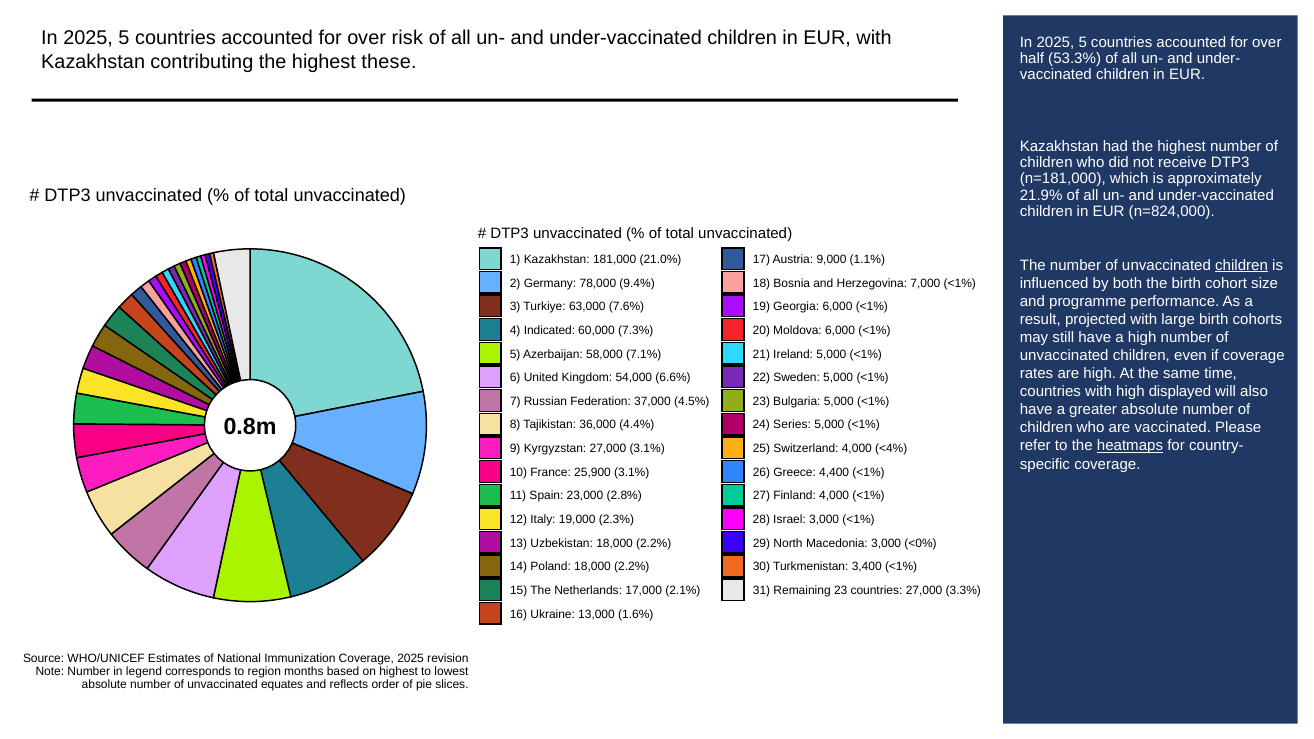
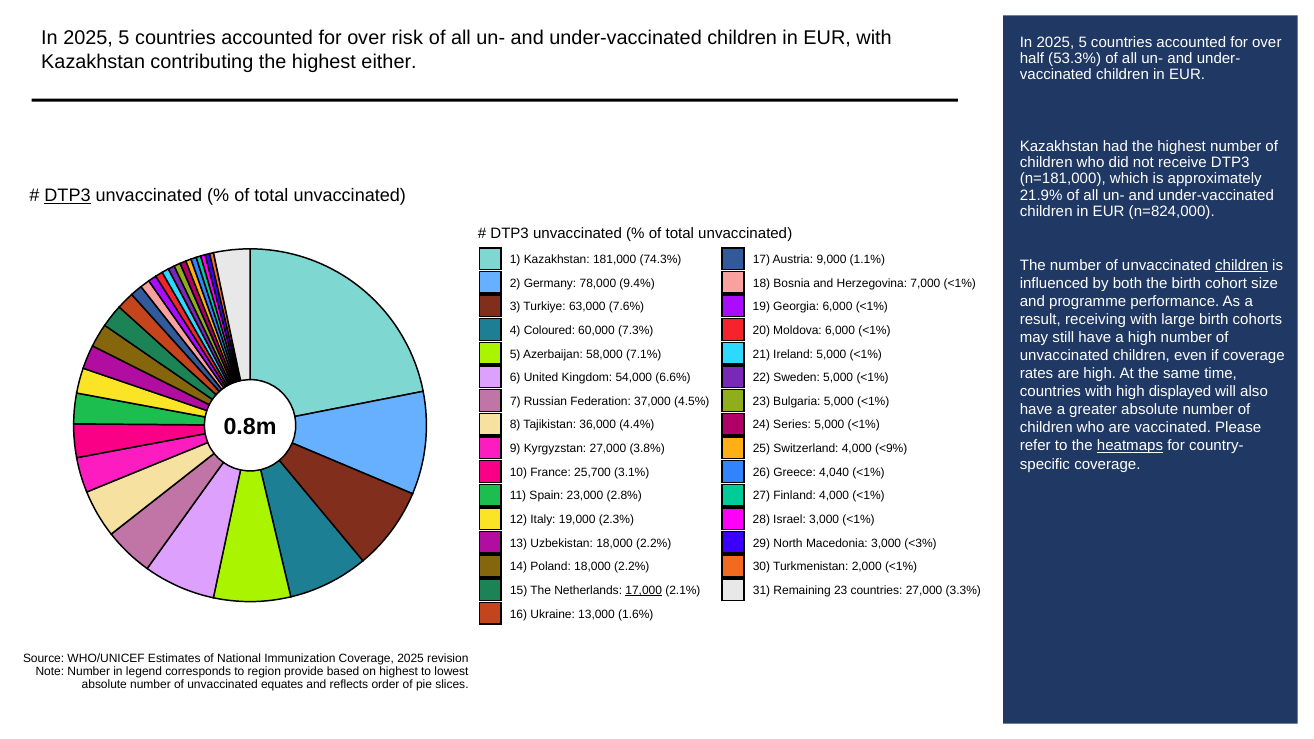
these: these -> either (389, 62)
DTP3 underline: none -> present (68, 196)
21.0%: 21.0% -> 74.3% (661, 260)
projected: projected -> receiving (1096, 320)
Indicated: Indicated -> Coloured (549, 330)
27,000 3.1%: 3.1% -> 3.8% (647, 449)
<4%: <4% -> <9% (891, 449)
25,900: 25,900 -> 25,700 (593, 472)
4,400: 4,400 -> 4,040 (834, 472)
<0%: <0% -> <3% (921, 543)
3,400: 3,400 -> 2,000 (867, 567)
17,000 underline: none -> present (644, 591)
months: months -> provide (304, 671)
